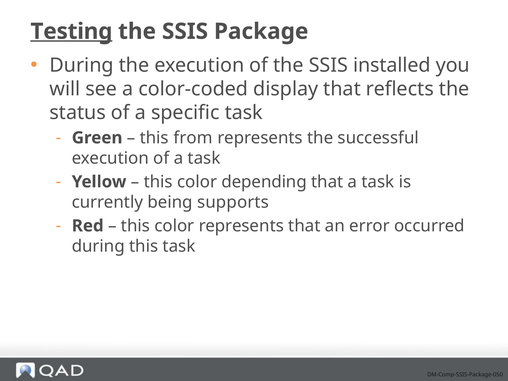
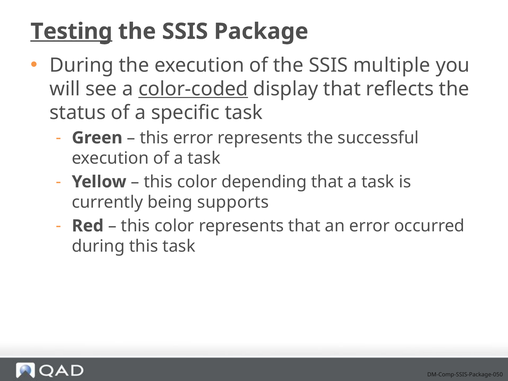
installed: installed -> multiple (392, 65)
color-coded underline: none -> present (193, 89)
this from: from -> error (193, 138)
